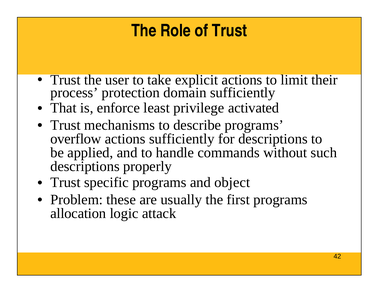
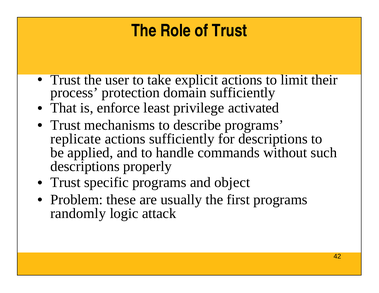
overflow: overflow -> replicate (76, 139)
allocation: allocation -> randomly (78, 213)
